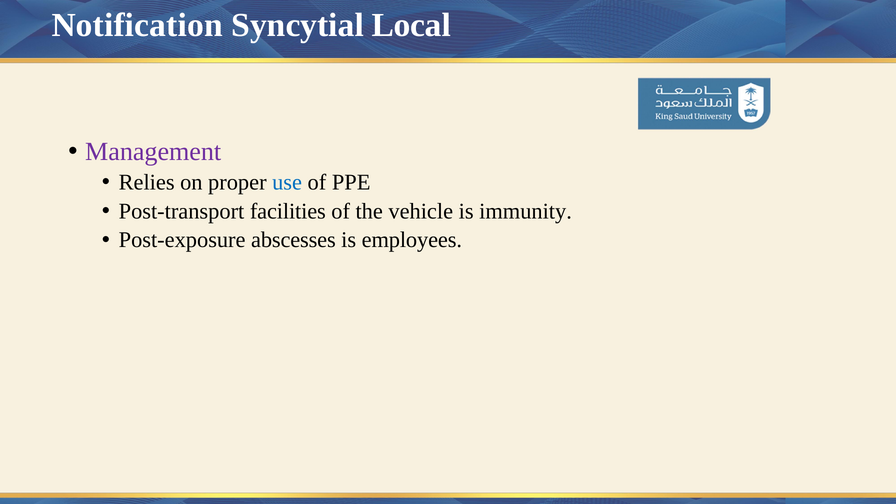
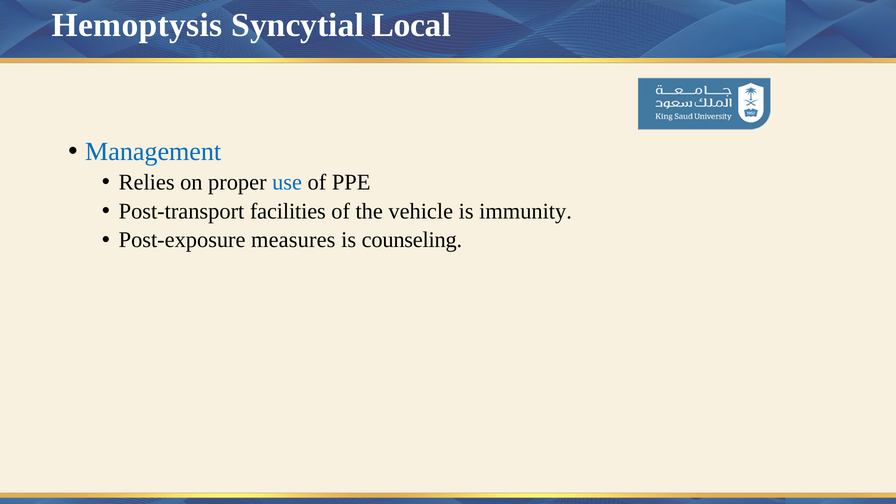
Notification: Notification -> Hemoptysis (137, 25)
Management colour: purple -> blue (153, 151)
abscesses: abscesses -> measures (293, 240)
employees: employees -> counseling (412, 240)
